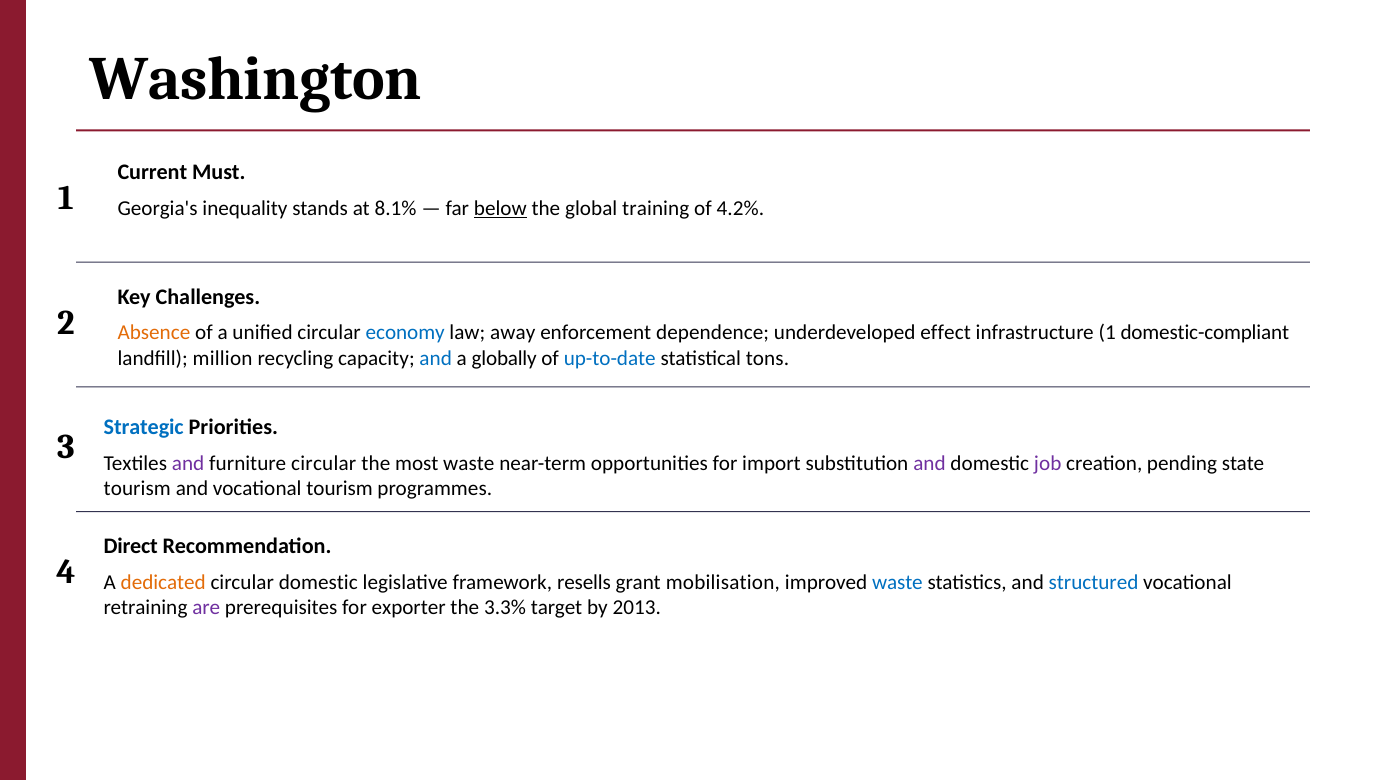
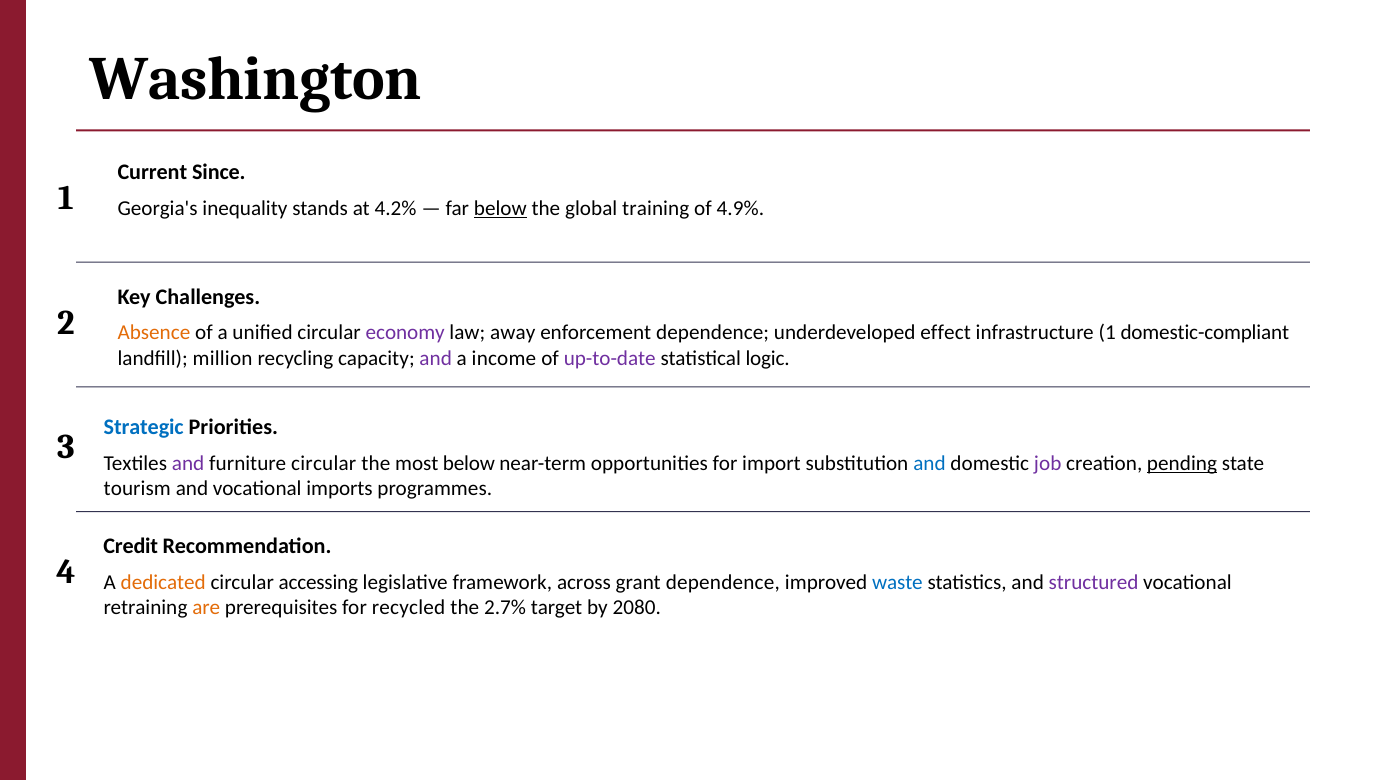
Must: Must -> Since (219, 172)
8.1%: 8.1% -> 4.2% (396, 208)
4.2%: 4.2% -> 4.9% (740, 208)
economy colour: blue -> purple (405, 333)
and colour: blue -> purple (436, 358)
globally: globally -> income (504, 358)
up-to-date colour: blue -> purple (610, 358)
tons: tons -> logic (768, 358)
most waste: waste -> below (469, 463)
and colour: purple -> blue (929, 463)
pending underline: none -> present (1182, 463)
vocational tourism: tourism -> imports (340, 489)
Direct: Direct -> Credit (131, 546)
circular domestic: domestic -> accessing (318, 582)
resells: resells -> across (584, 582)
grant mobilisation: mobilisation -> dependence (723, 582)
structured colour: blue -> purple (1094, 582)
are colour: purple -> orange (206, 608)
exporter: exporter -> recycled (409, 608)
3.3%: 3.3% -> 2.7% (505, 608)
2013: 2013 -> 2080 (637, 608)
